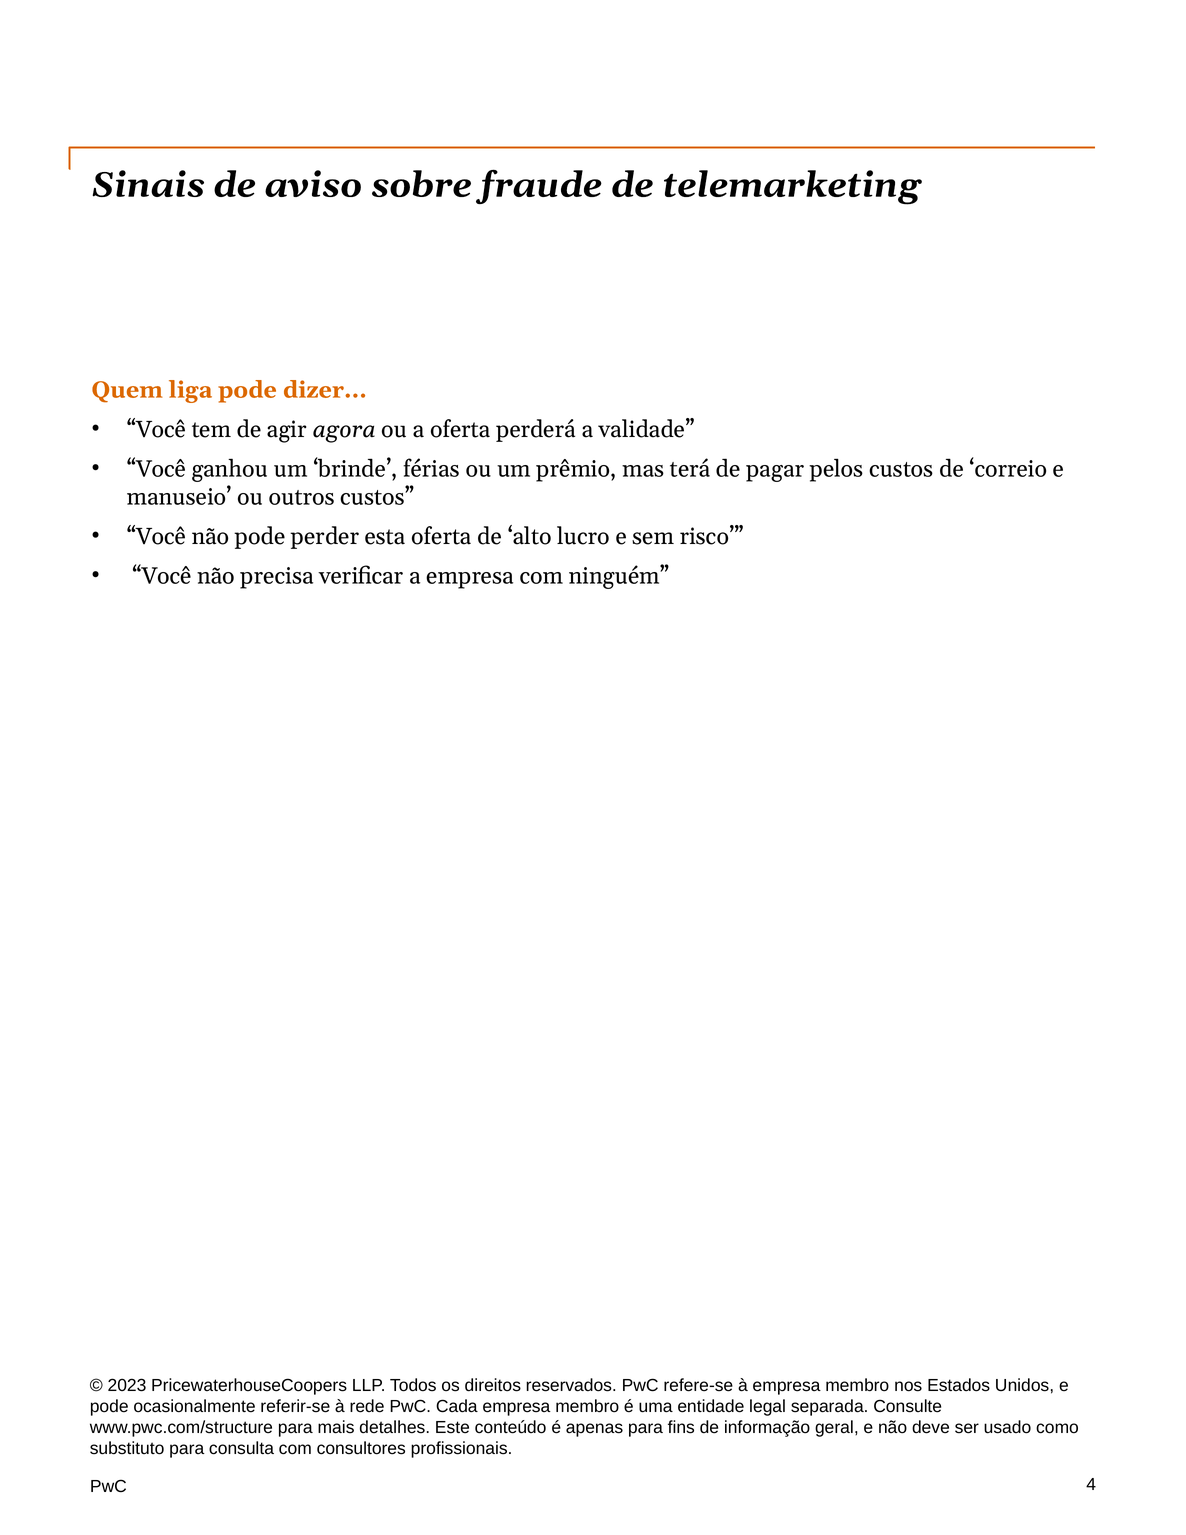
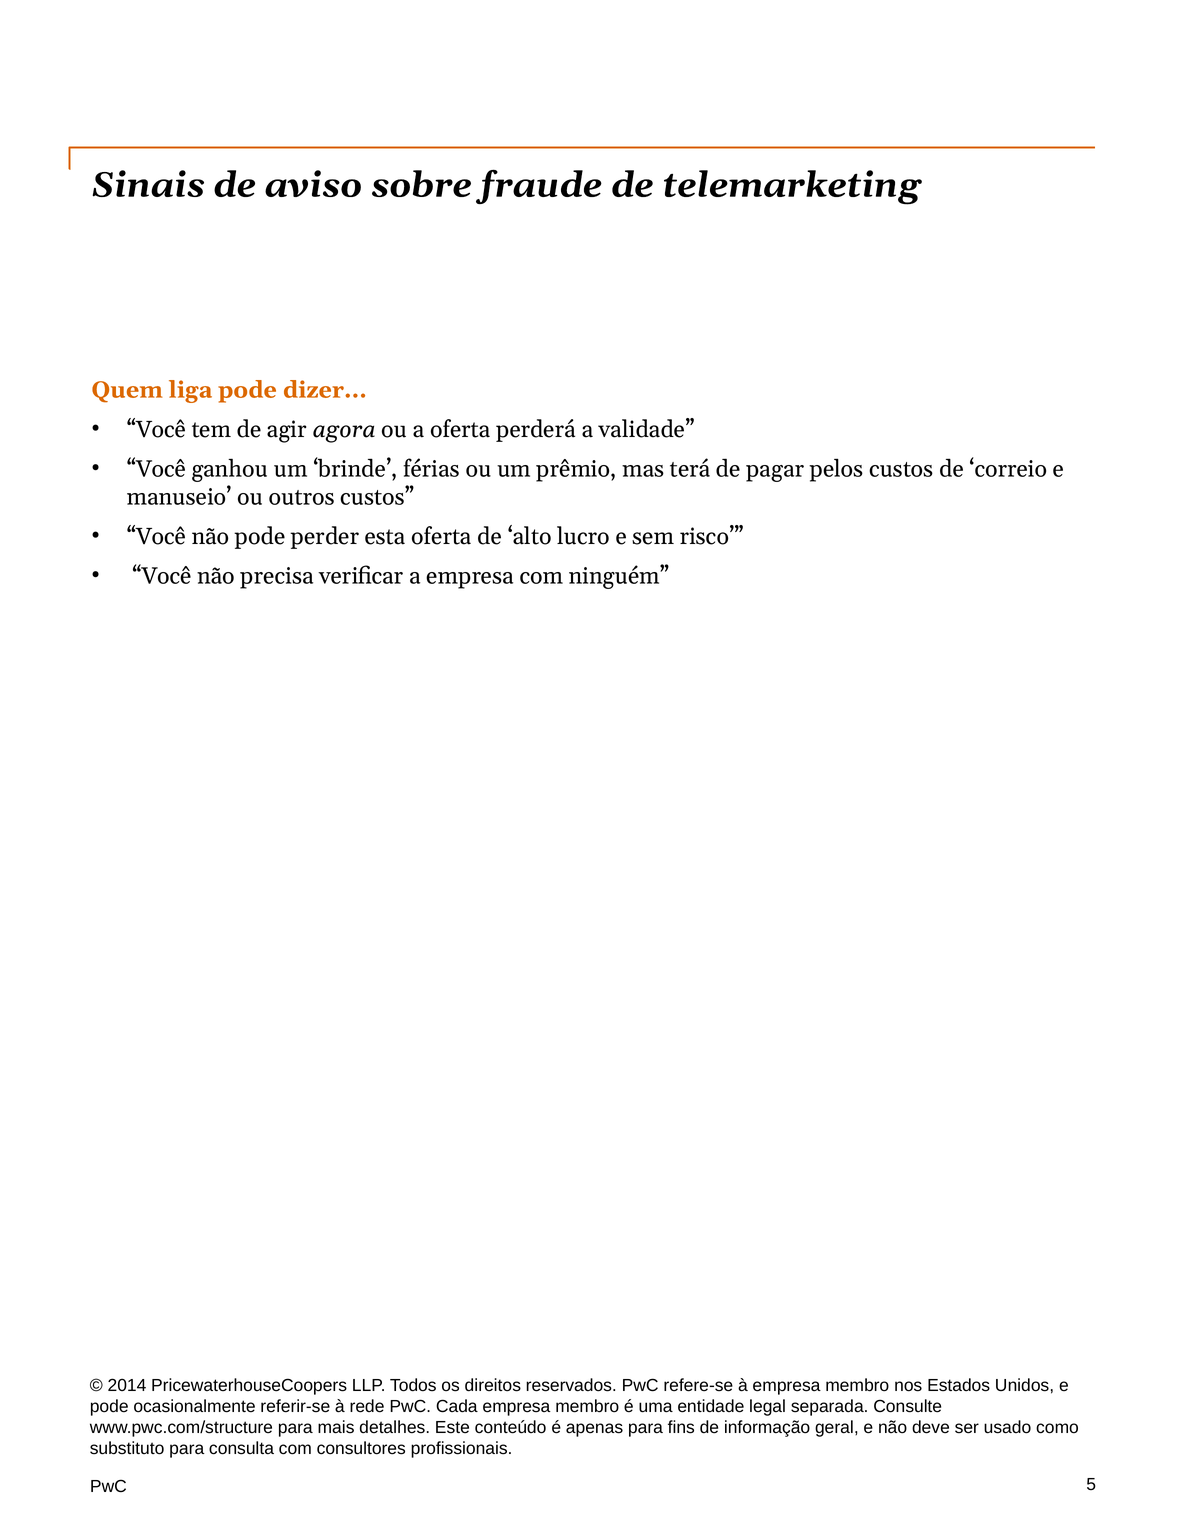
2023: 2023 -> 2014 (127, 1385)
4: 4 -> 5 (1091, 1484)
